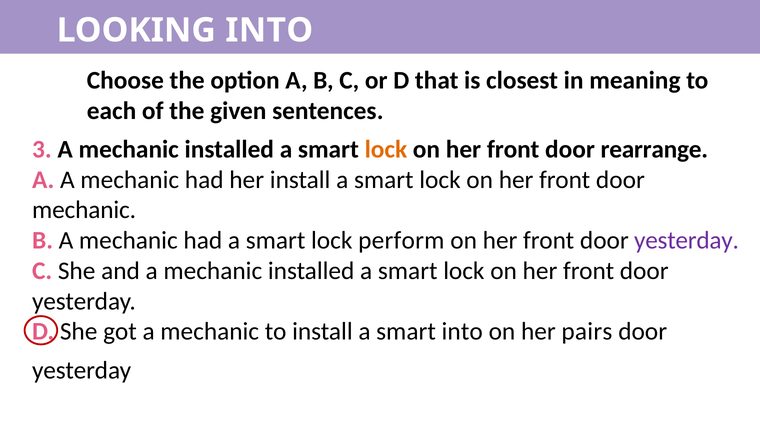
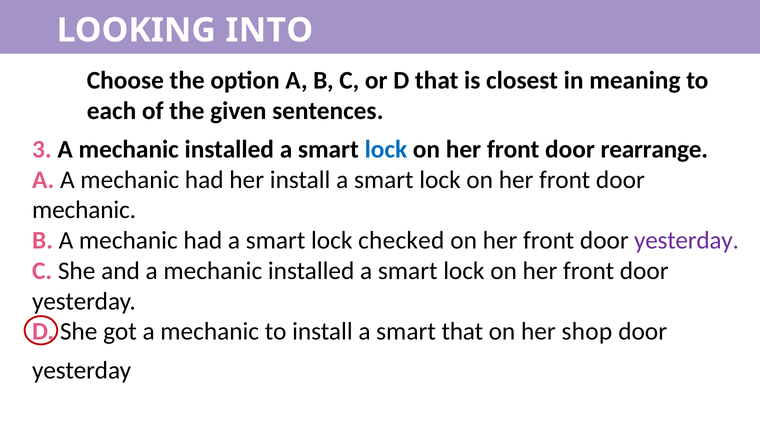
lock colour: orange -> blue (386, 150)
perform: perform -> checked (401, 241)
smart into: into -> that (462, 332)
pairs: pairs -> shop (587, 332)
